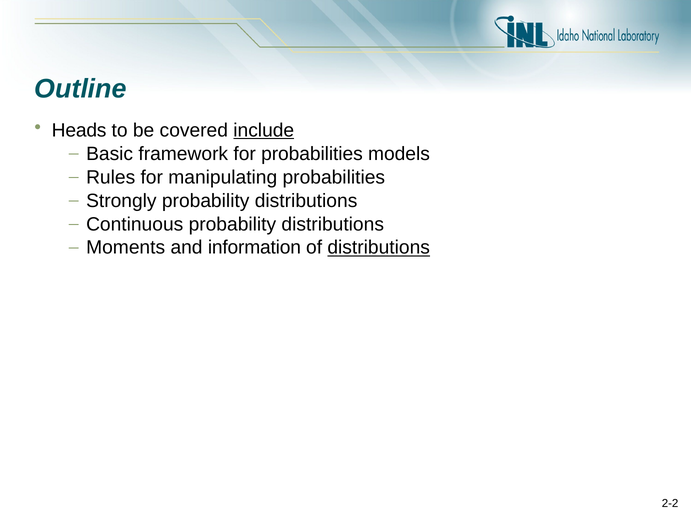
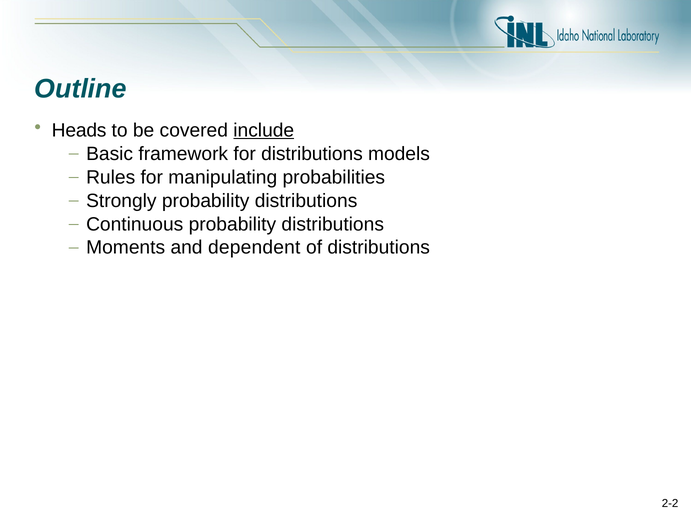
for probabilities: probabilities -> distributions (312, 154)
information: information -> dependent (254, 247)
distributions underline: present -> none (379, 247)
